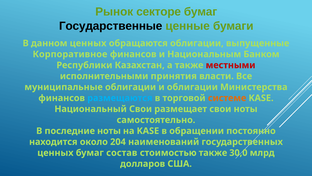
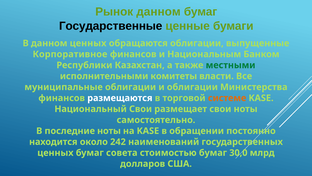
Рынок секторе: секторе -> данном (158, 12)
местными colour: red -> green (231, 65)
принятия: принятия -> комитеты (174, 76)
размещаются colour: light blue -> white (120, 98)
204: 204 -> 242 (118, 141)
состав: состав -> совета (122, 152)
стоимостью также: также -> бумаг (213, 152)
